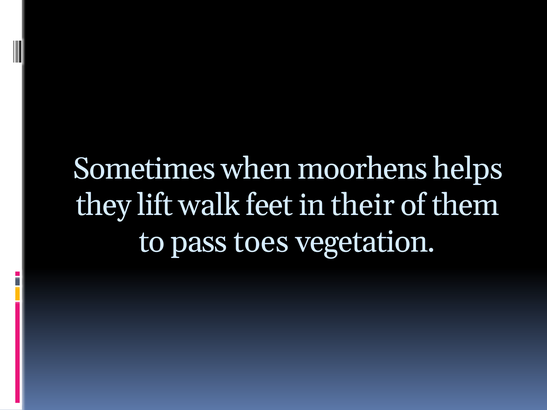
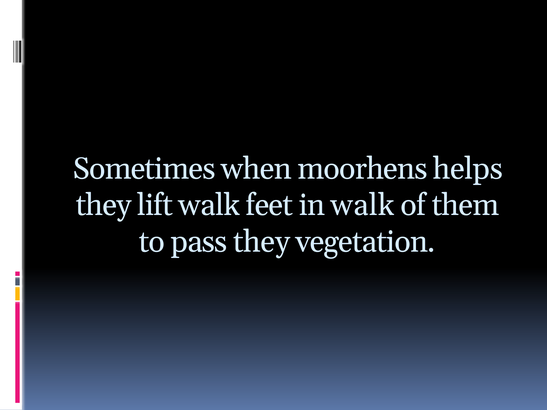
in their: their -> walk (363, 205)
pass toes: toes -> they (262, 242)
